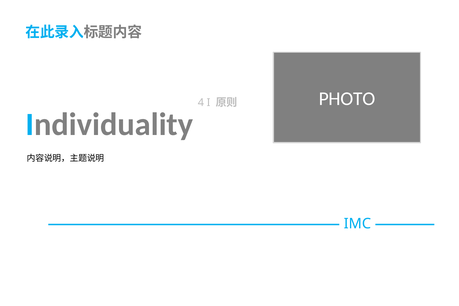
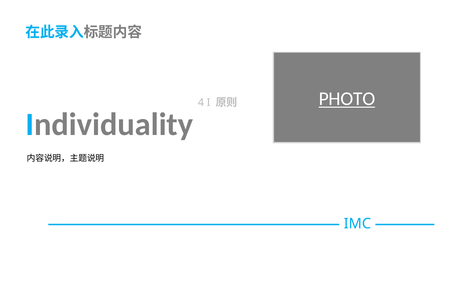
PHOTO underline: none -> present (347, 99)
